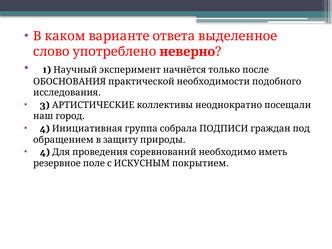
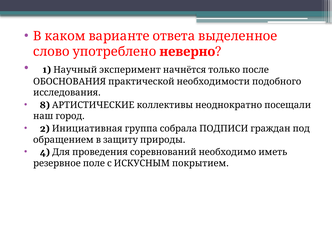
3: 3 -> 8 (45, 105)
4: 4 -> 2 (45, 129)
